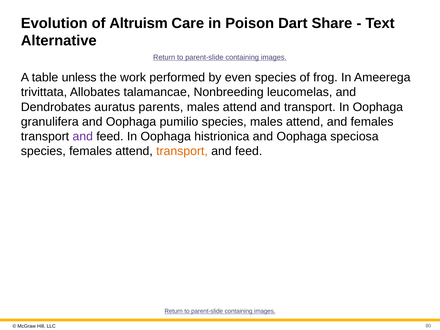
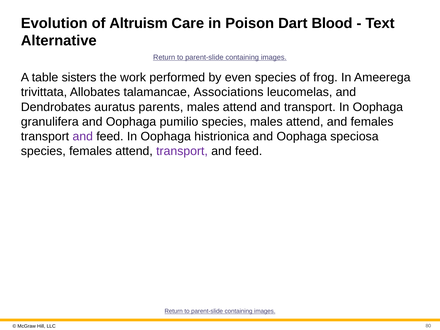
Share: Share -> Blood (332, 23)
unless: unless -> sisters (79, 78)
Nonbreeding: Nonbreeding -> Associations (229, 92)
transport colour: orange -> purple (182, 151)
